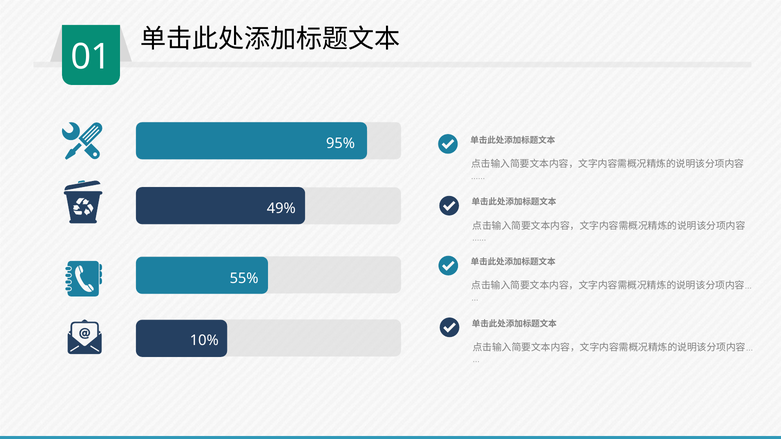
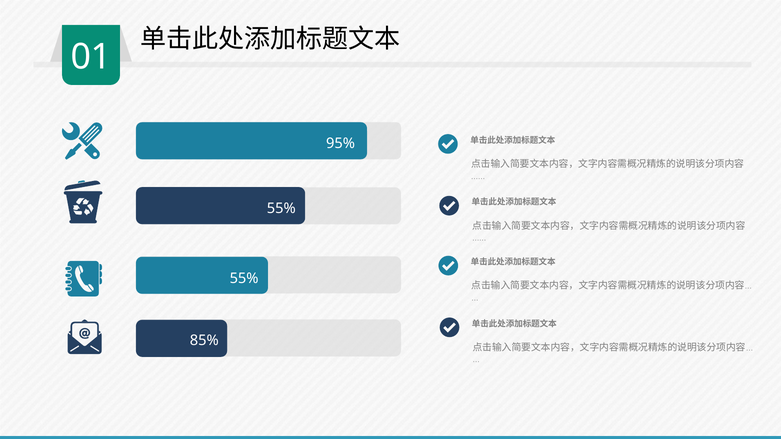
49%: 49% -> 55% (281, 209)
10%: 10% -> 85% (204, 341)
